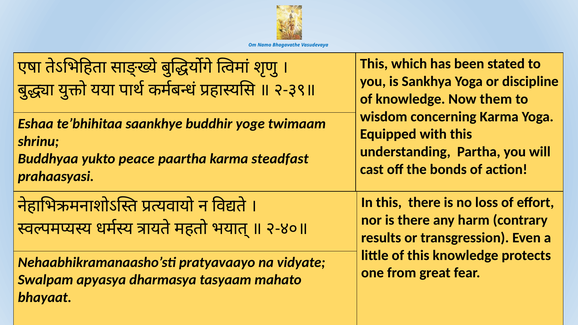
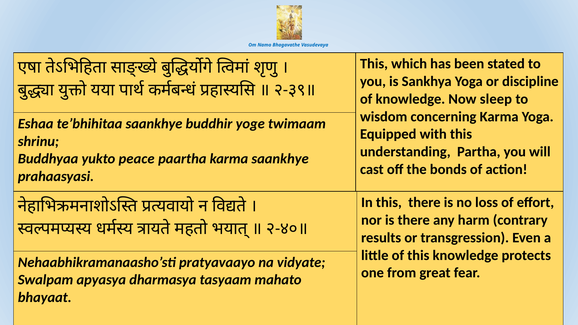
them: them -> sleep (496, 99)
karma steadfast: steadfast -> saankhye (280, 159)
